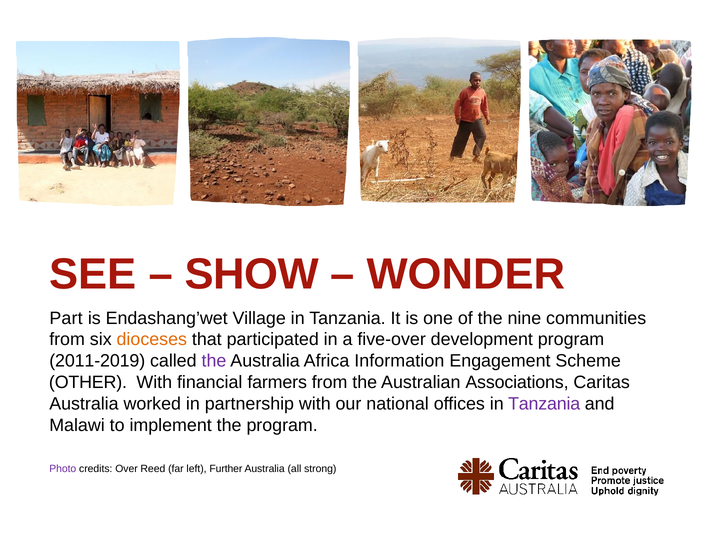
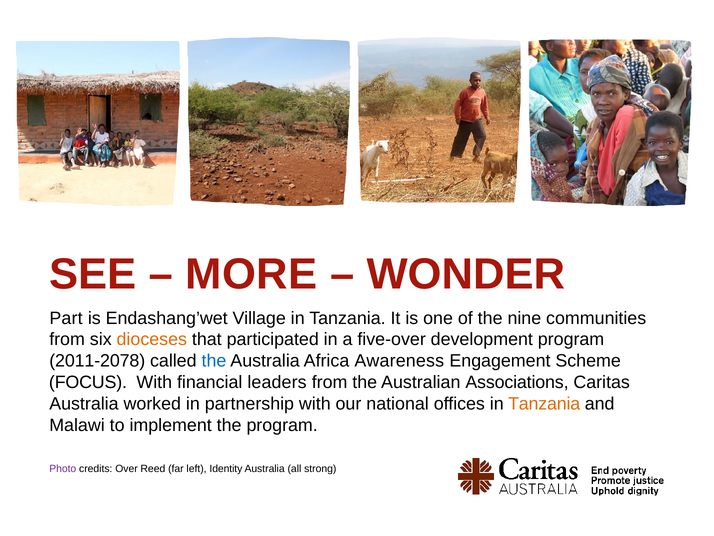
SHOW: SHOW -> MORE (251, 274)
2011-2019: 2011-2019 -> 2011-2078 (97, 361)
the colour: purple -> blue (214, 361)
Information: Information -> Awareness (399, 361)
OTHER: OTHER -> FOCUS (88, 382)
farmers: farmers -> leaders (277, 382)
Tanzania colour: purple -> orange (544, 404)
Further: Further -> Identity (226, 468)
